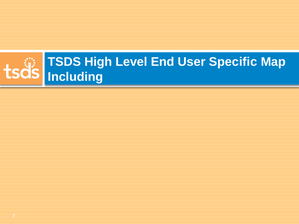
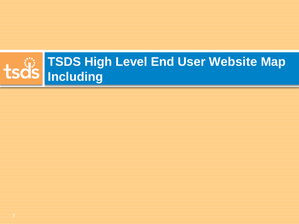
Specific: Specific -> Website (233, 62)
